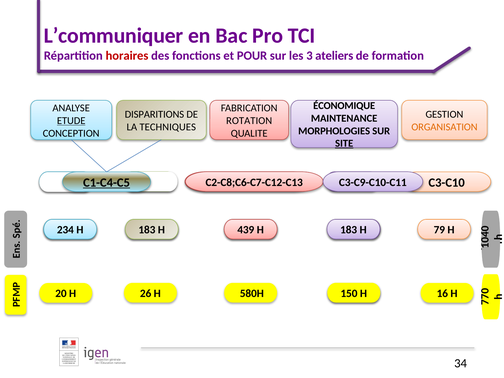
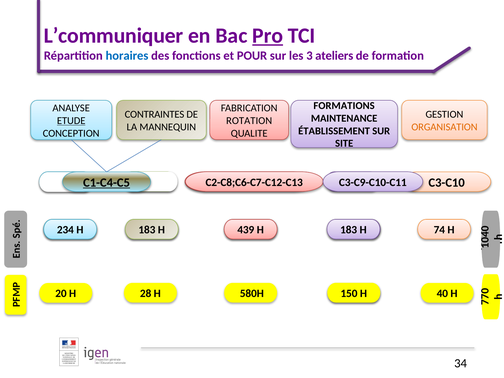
Pro underline: none -> present (268, 36)
horaires colour: red -> blue (127, 56)
ÉCONOMIQUE: ÉCONOMIQUE -> FORMATIONS (344, 106)
DISPARITIONS: DISPARITIONS -> CONTRAINTES (154, 114)
TECHNIQUES: TECHNIQUES -> MANNEQUIN (168, 127)
MORPHOLOGIES: MORPHOLOGIES -> ÉTABLISSEMENT (334, 131)
SITE underline: present -> none (344, 144)
79: 79 -> 74 (439, 230)
26: 26 -> 28 (146, 293)
16: 16 -> 40 (442, 294)
